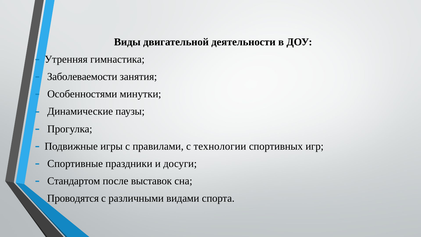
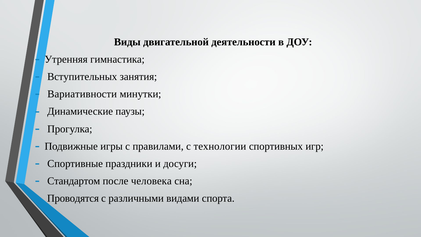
Заболеваемости: Заболеваемости -> Вступительных (82, 77)
Особенностями: Особенностями -> Вариативности (82, 94)
выставок: выставок -> человека (151, 181)
